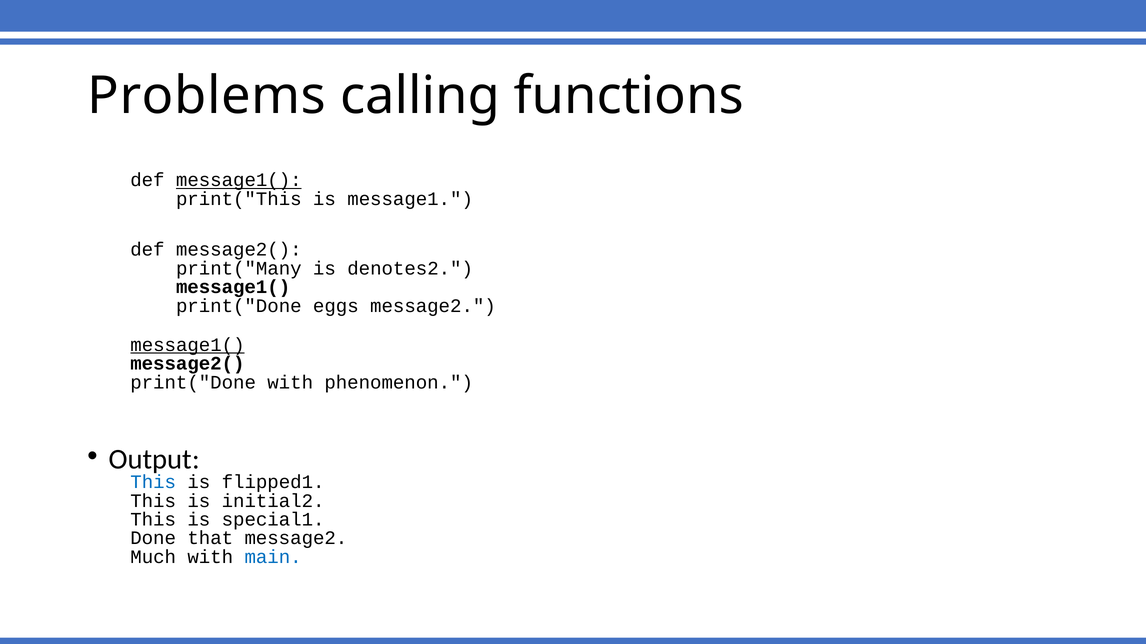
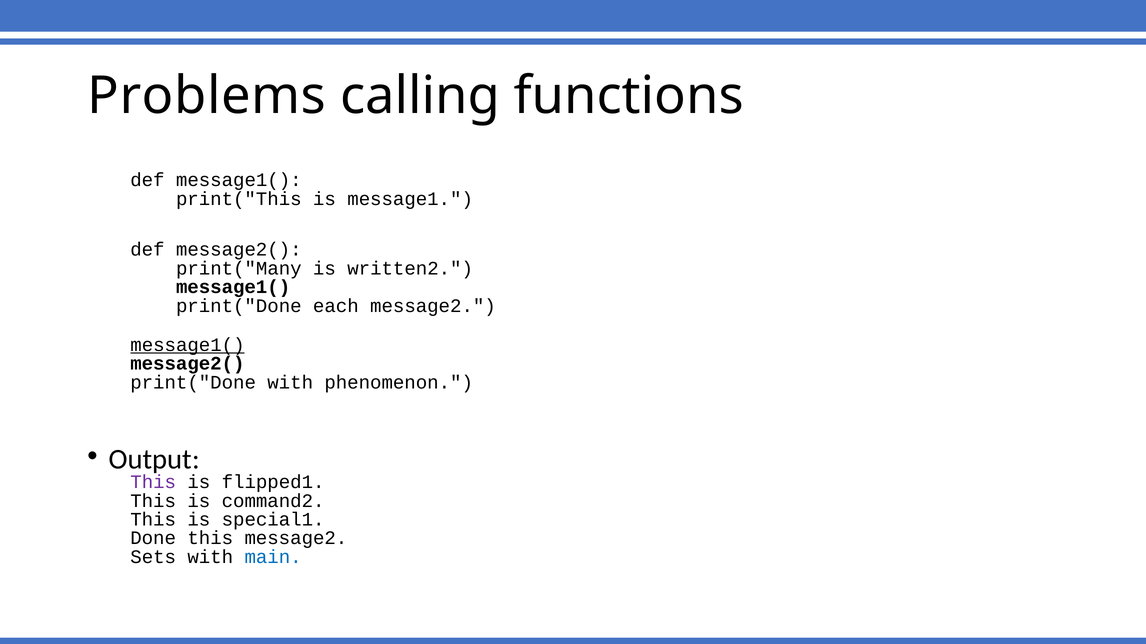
message1( underline: present -> none (239, 180)
denotes2: denotes2 -> written2 (410, 269)
eggs: eggs -> each (336, 306)
This colour: blue -> purple (153, 482)
initial2: initial2 -> command2 (273, 501)
Done that: that -> this (210, 539)
Much: Much -> Sets (153, 557)
